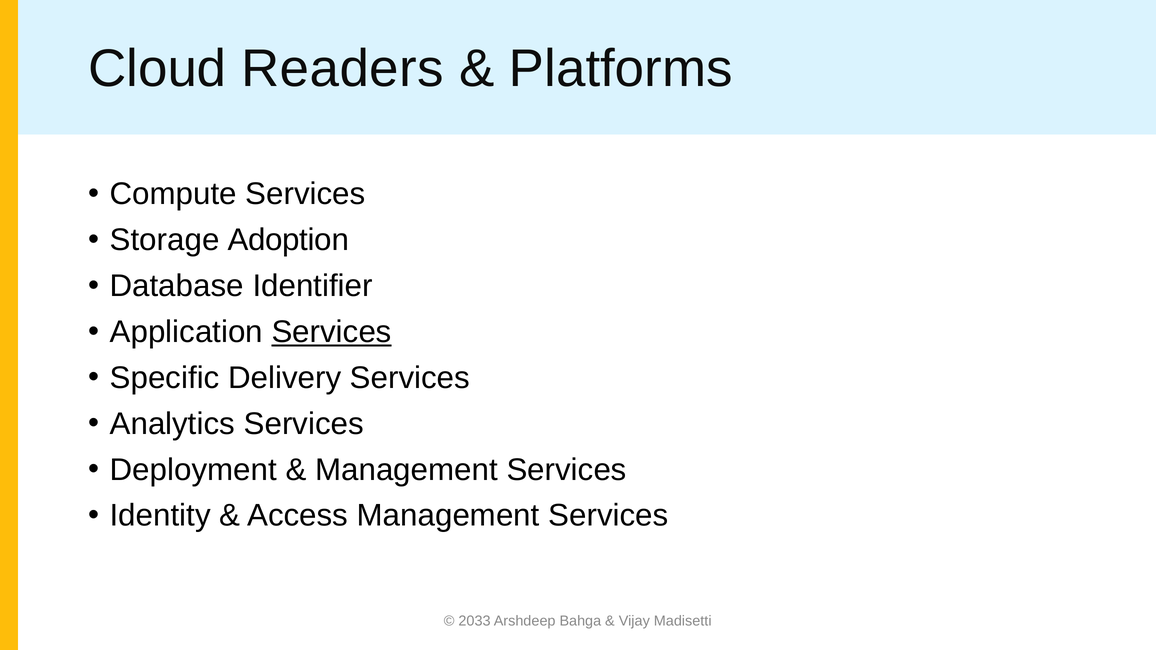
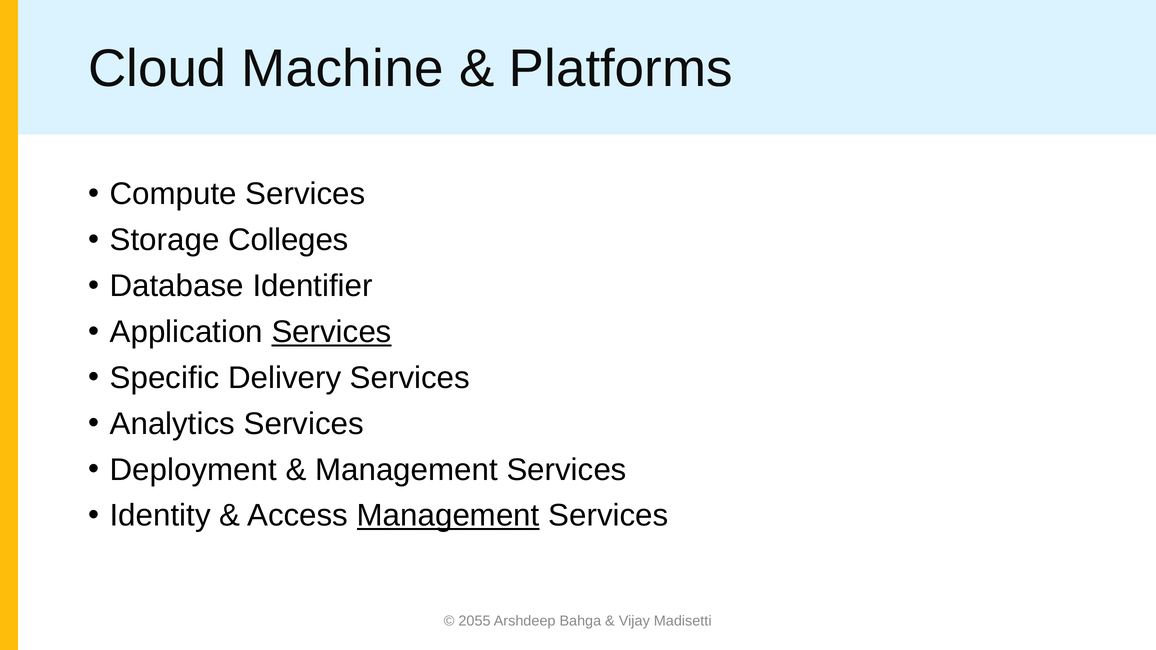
Readers: Readers -> Machine (343, 69)
Adoption: Adoption -> Colleges (288, 240)
Management underline: none -> present (448, 516)
2033: 2033 -> 2055 (475, 621)
